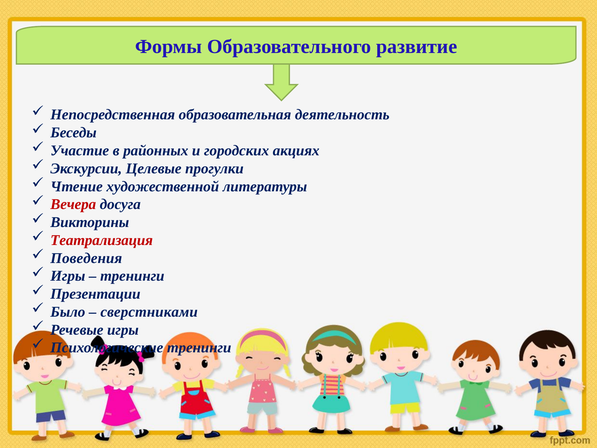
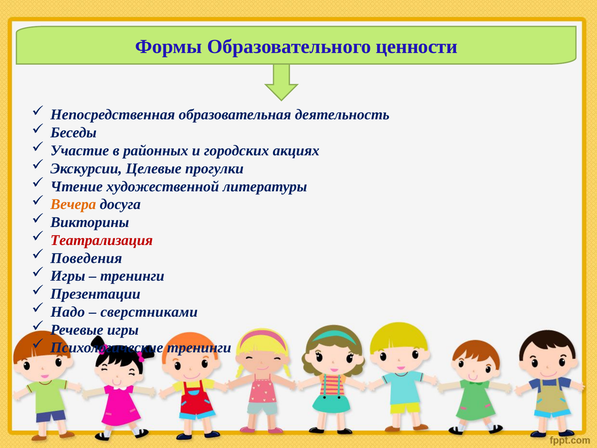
развитие: развитие -> ценности (417, 47)
Вечера colour: red -> orange (73, 204)
Было: Было -> Надо (68, 312)
